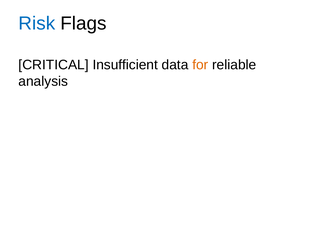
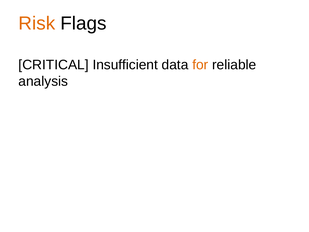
Risk colour: blue -> orange (37, 23)
